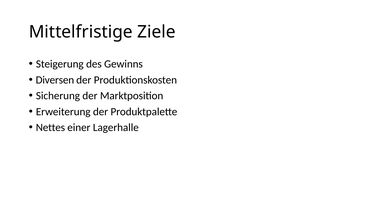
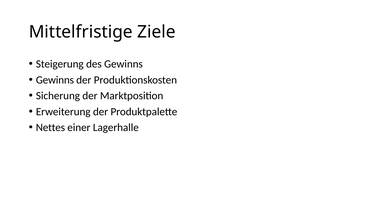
Diversen: Diversen -> Gewinns (55, 80)
